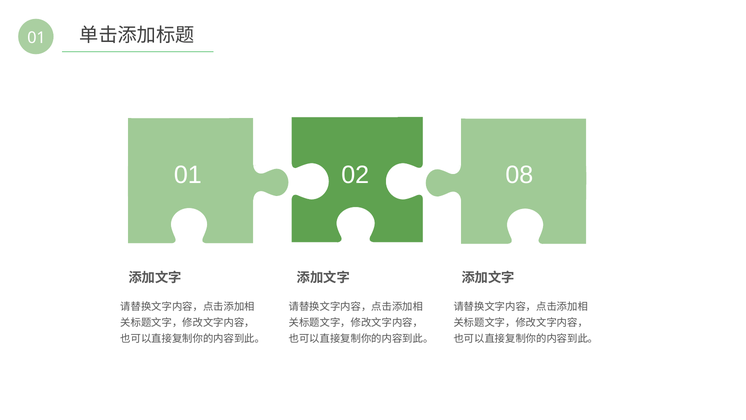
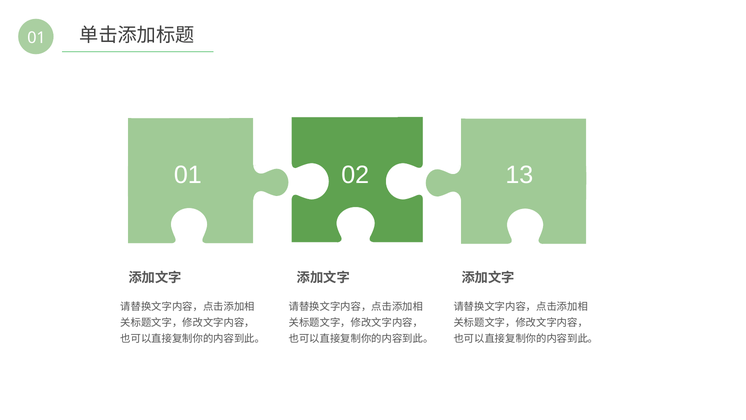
08: 08 -> 13 (519, 175)
